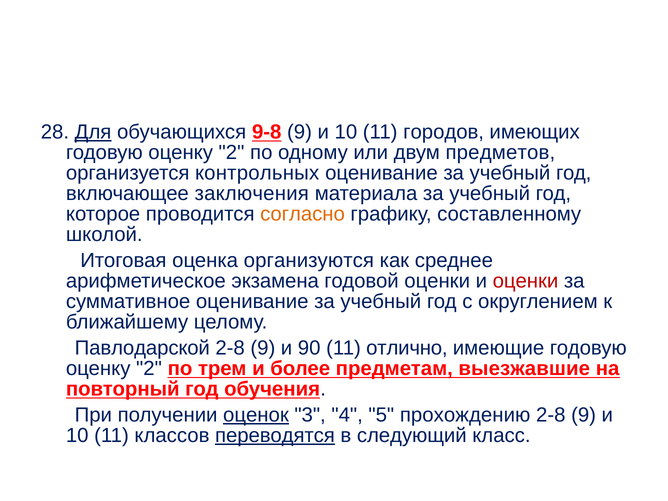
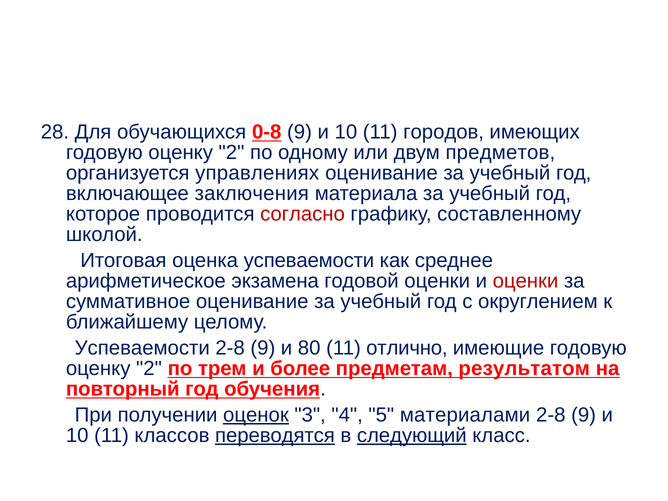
Для underline: present -> none (93, 132)
9-8: 9-8 -> 0-8 (267, 132)
контрольных: контрольных -> управлениях (257, 173)
согласно colour: orange -> red (303, 214)
оценка организуются: организуются -> успеваемости (309, 261)
Павлодарской: Павлодарской -> Успеваемости (142, 348)
90: 90 -> 80 (309, 348)
выезжавшие: выезжавшие -> результатом (524, 369)
прохождению: прохождению -> материалами (465, 415)
следующий underline: none -> present (412, 436)
